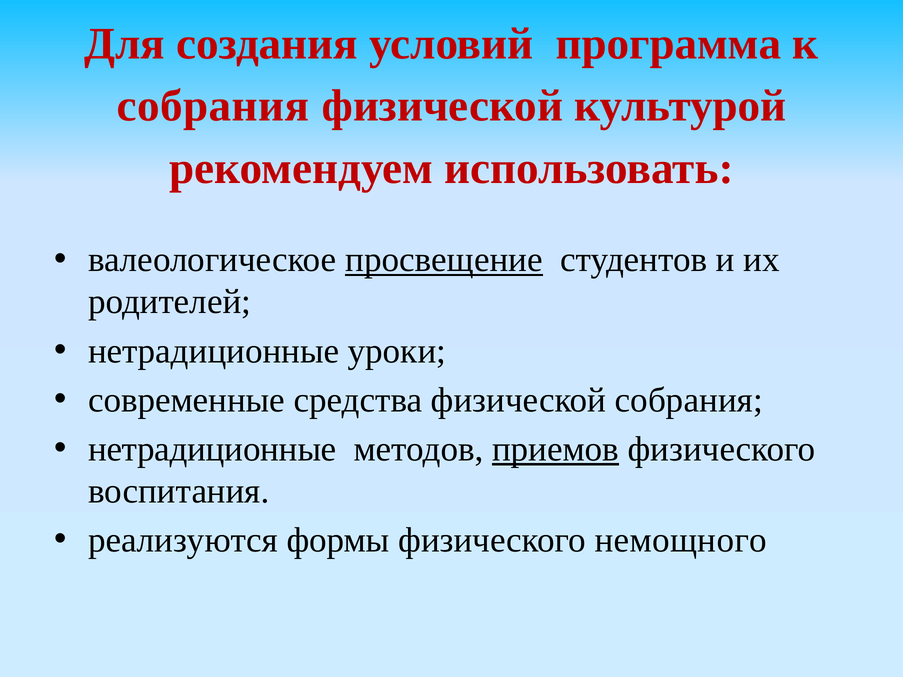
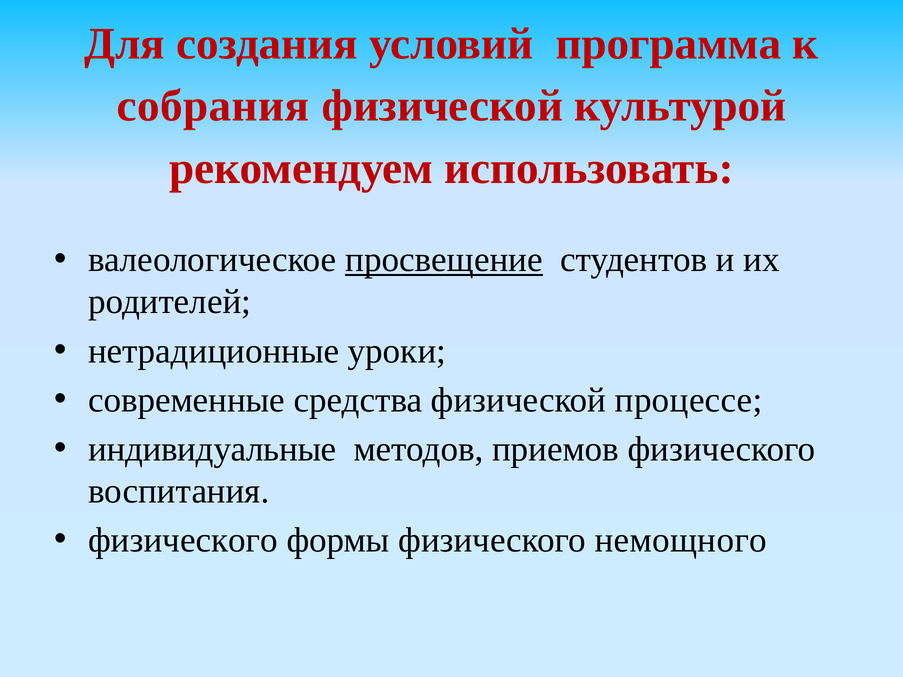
физической собрания: собрания -> процессе (689, 400)
нетрадиционные: нетрадиционные -> индивидуальные (212, 449)
приемов underline: present -> none (556, 449)
реализуются: реализуются -> физического (183, 540)
